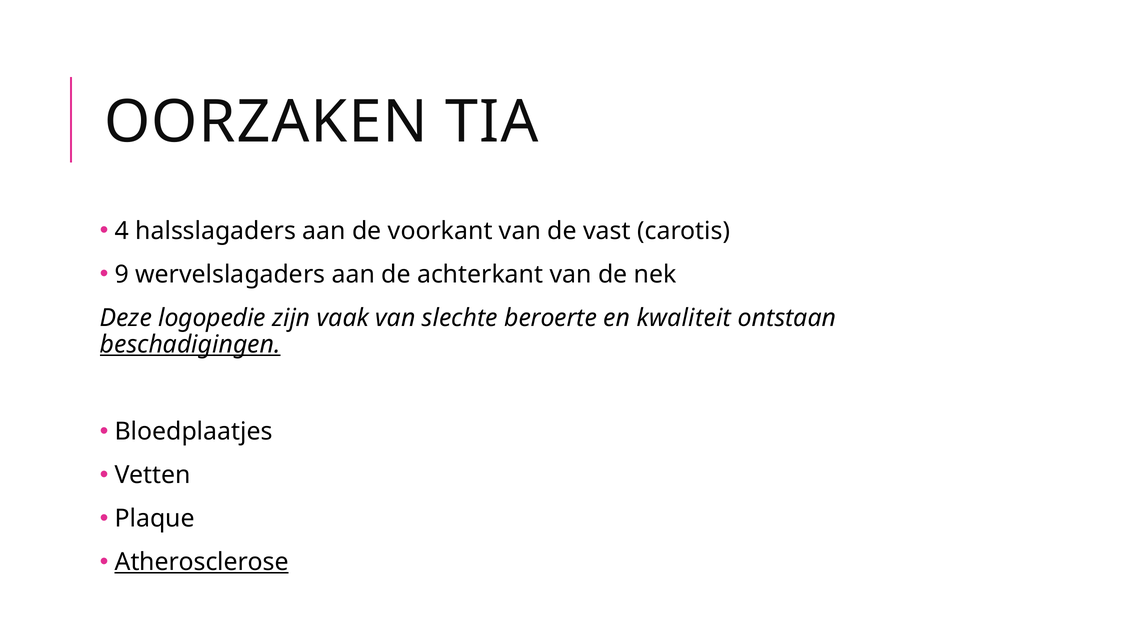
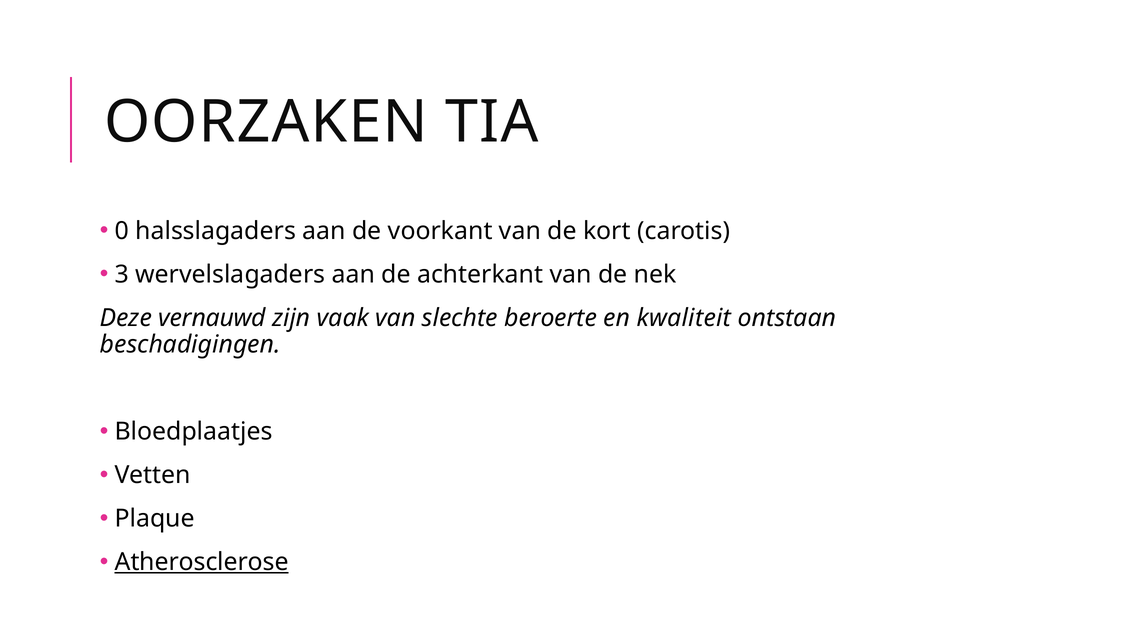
4: 4 -> 0 (122, 231)
vast: vast -> kort (607, 231)
9: 9 -> 3 (122, 274)
logopedie: logopedie -> vernauwd (212, 318)
beschadigingen underline: present -> none (190, 344)
